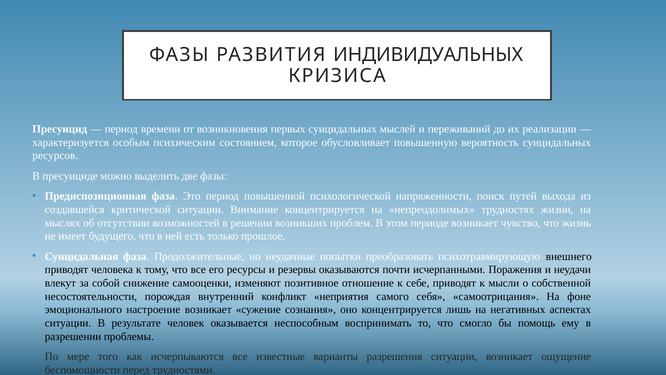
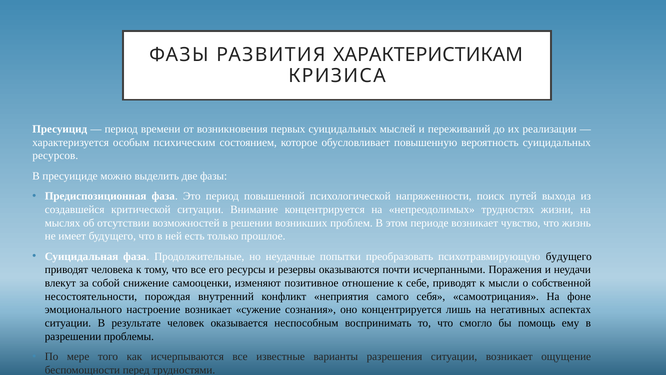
ИНДИВИДУАЛЬНЫХ: ИНДИВИДУАЛЬНЫХ -> ХАРАКТЕРИСТИКАМ (428, 55)
психотравмирующую внешнего: внешнего -> будущего (569, 256)
